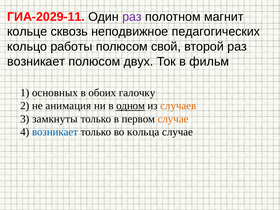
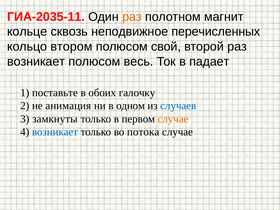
ГИА-2029-11: ГИА-2029-11 -> ГИА-2035-11 (46, 17)
раз colour: purple -> orange (132, 17)
педагогических: педагогических -> перечисленных (216, 32)
работы: работы -> втором (71, 47)
двух: двух -> весь (139, 62)
фильм: фильм -> падает (209, 62)
основных: основных -> поставьте (55, 93)
одном underline: present -> none (131, 106)
случаев colour: orange -> blue (178, 106)
кольца: кольца -> потока (143, 132)
